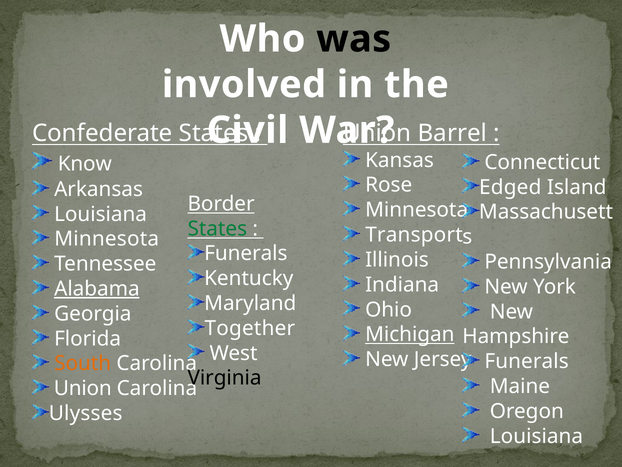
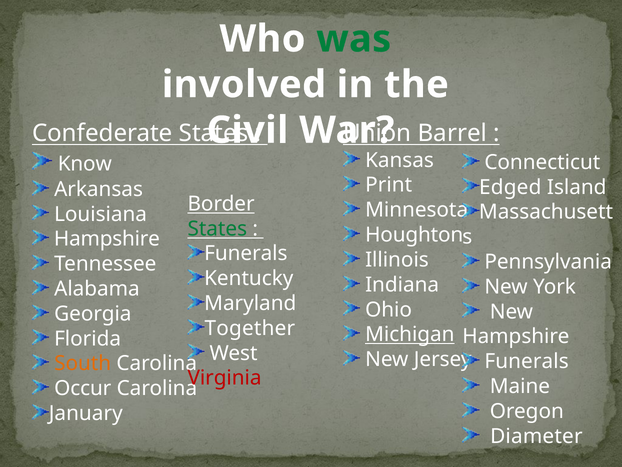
was colour: black -> green (354, 39)
Rose: Rose -> Print (389, 185)
Transport: Transport -> Houghton (414, 235)
Minnesota: Minnesota -> Hampshire (107, 239)
Alabama underline: present -> none (97, 289)
Virginia colour: black -> red (225, 378)
Union: Union -> Occur (83, 388)
Ulysses: Ulysses -> January (86, 413)
Louisiana: Louisiana -> Diameter (536, 436)
